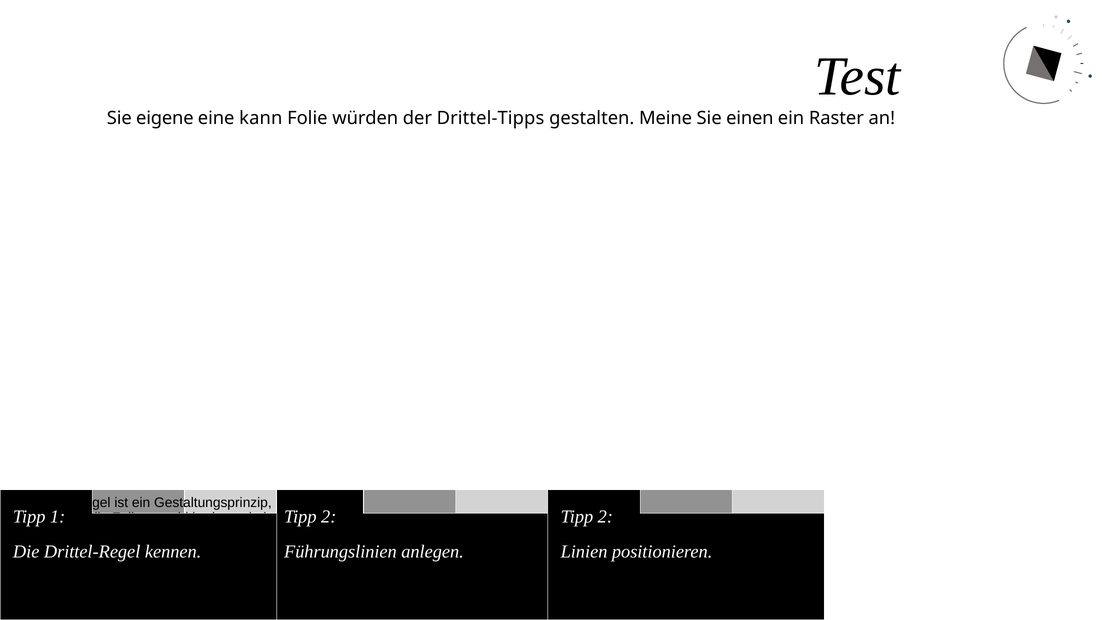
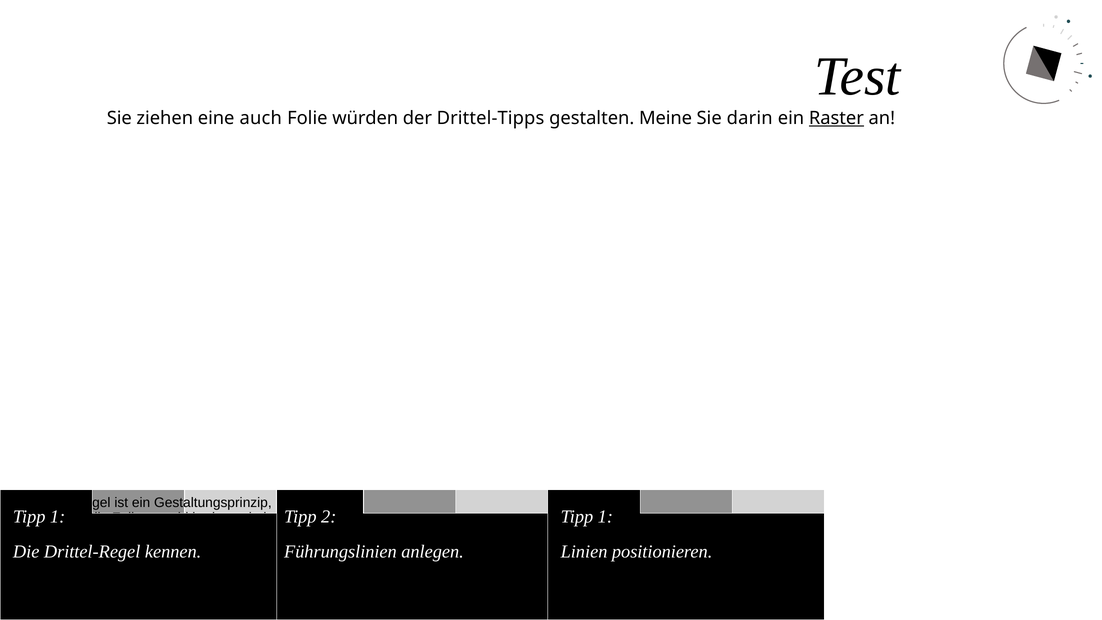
Sie eigene: eigene -> ziehen (165, 118)
eine kann: kann -> auch (261, 118)
einen: einen -> darin (750, 118)
Raster underline: none -> present (836, 118)
2: 2 -> 1 (605, 516)
